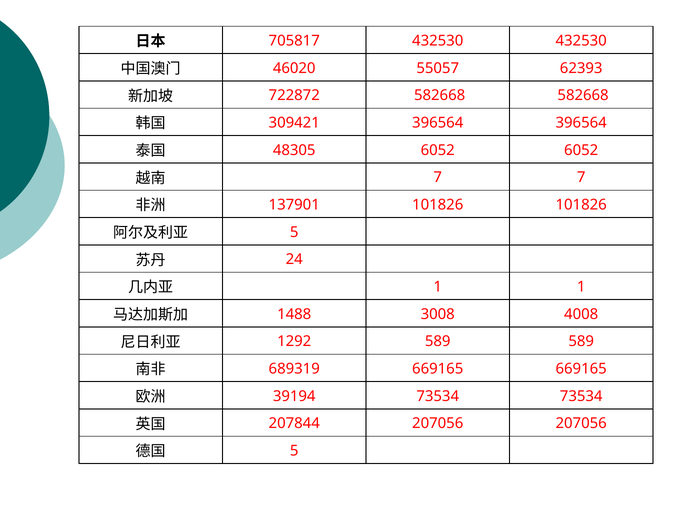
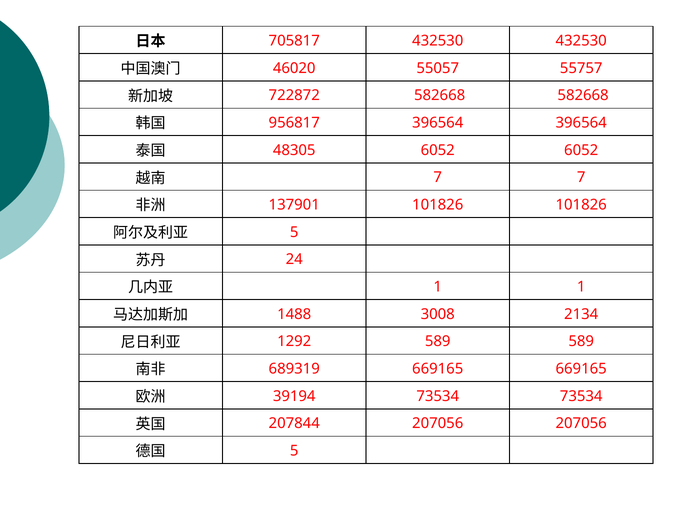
62393: 62393 -> 55757 (581, 68)
309421: 309421 -> 956817 (294, 123)
4008: 4008 -> 2134 (581, 314)
